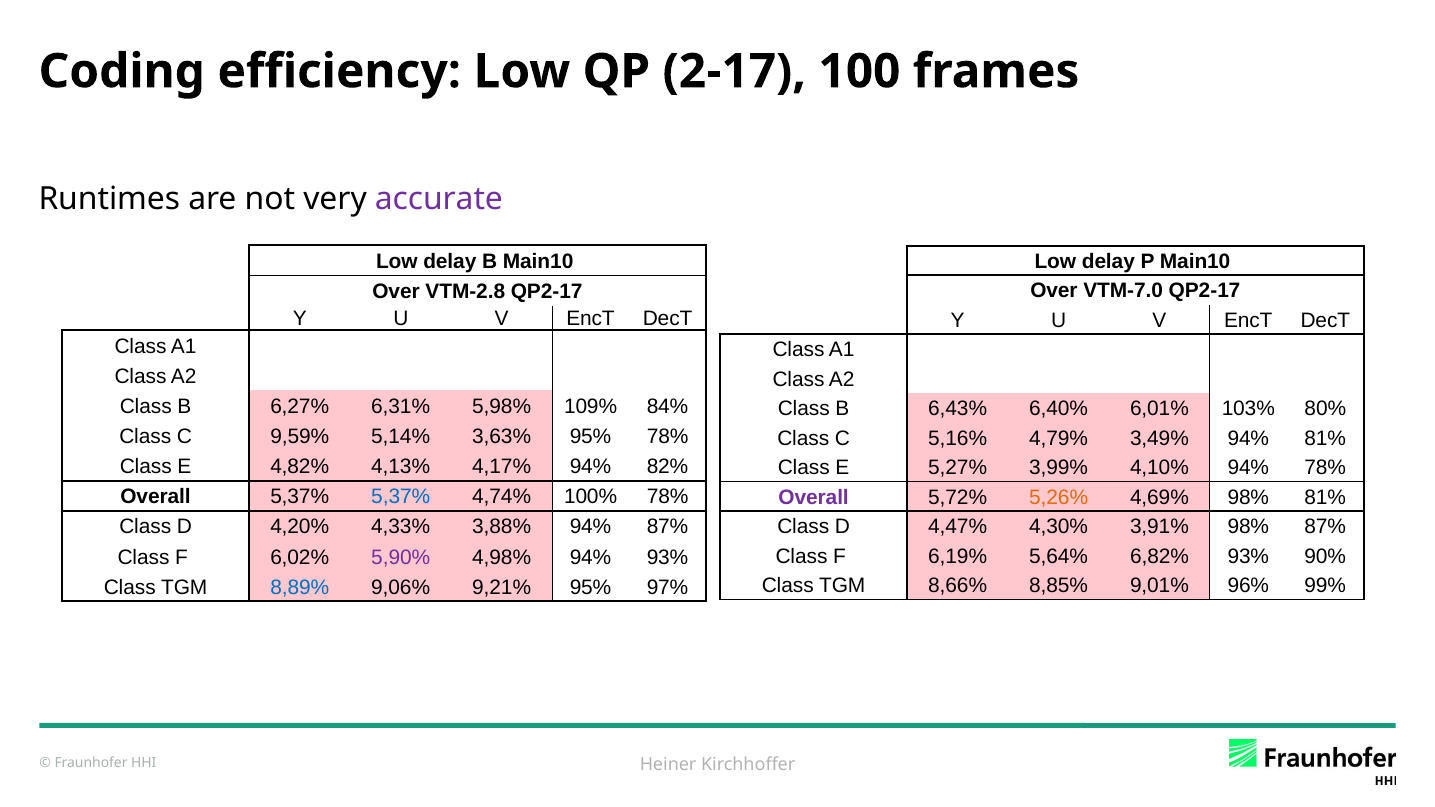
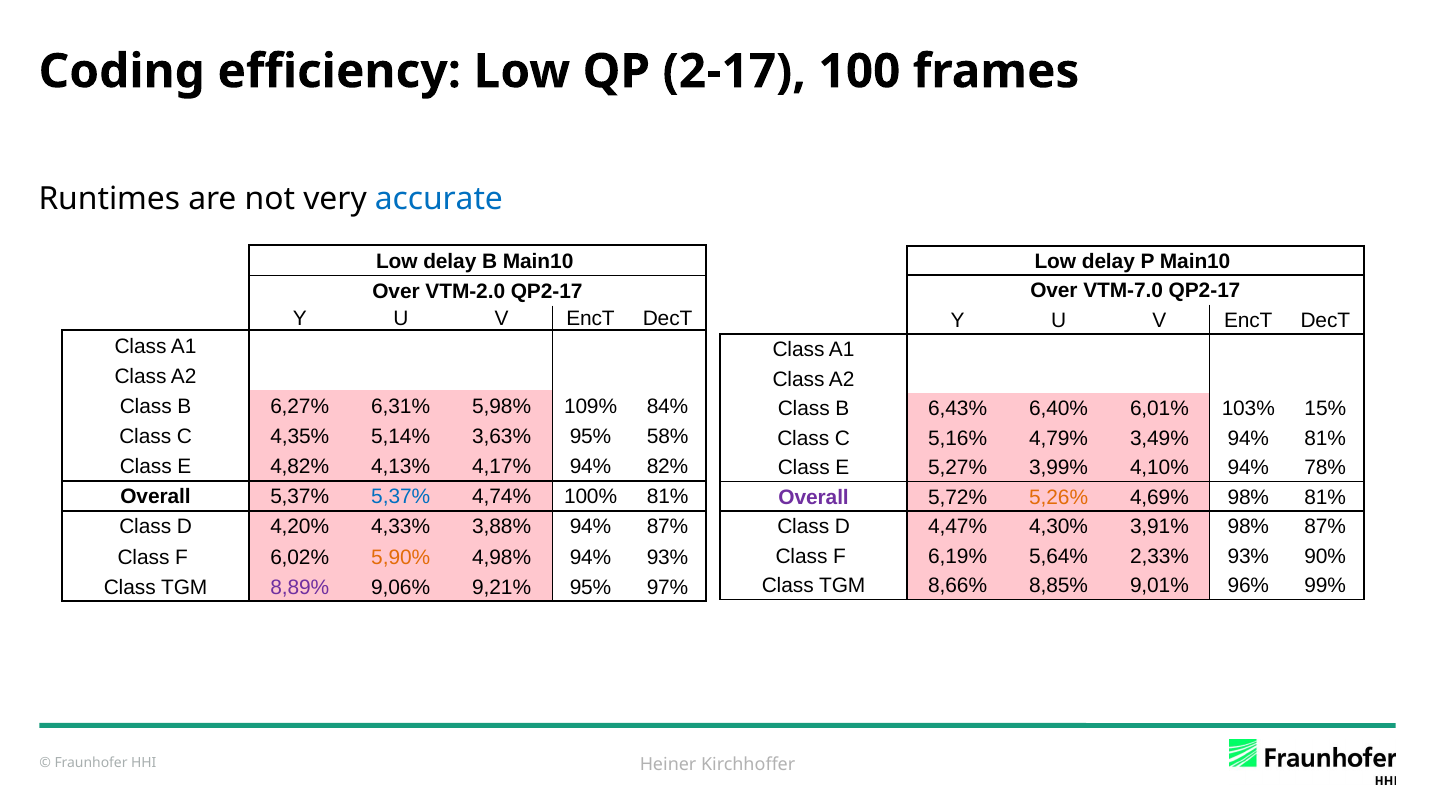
accurate colour: purple -> blue (439, 199)
VTM-2.8: VTM-2.8 -> VTM-2.0 (465, 292)
80%: 80% -> 15% (1325, 409)
9,59%: 9,59% -> 4,35% (300, 437)
95% 78%: 78% -> 58% (668, 437)
100% 78%: 78% -> 81% (668, 497)
6,82%: 6,82% -> 2,33% (1160, 556)
5,90% colour: purple -> orange (401, 557)
8,89% colour: blue -> purple (300, 587)
